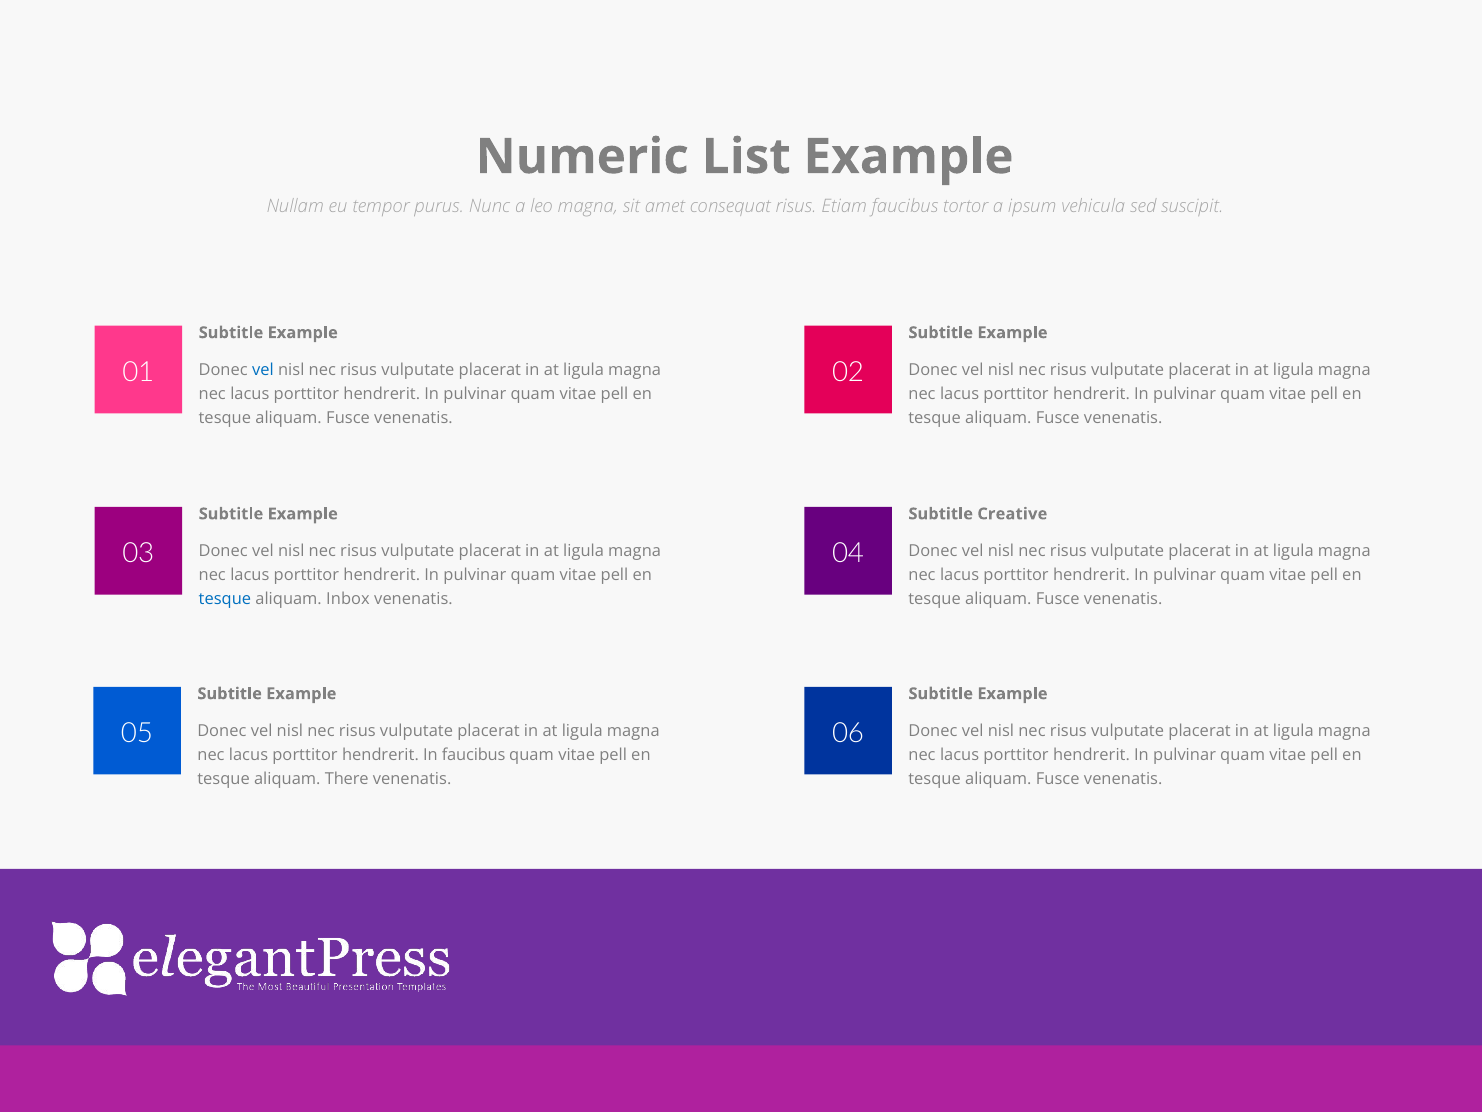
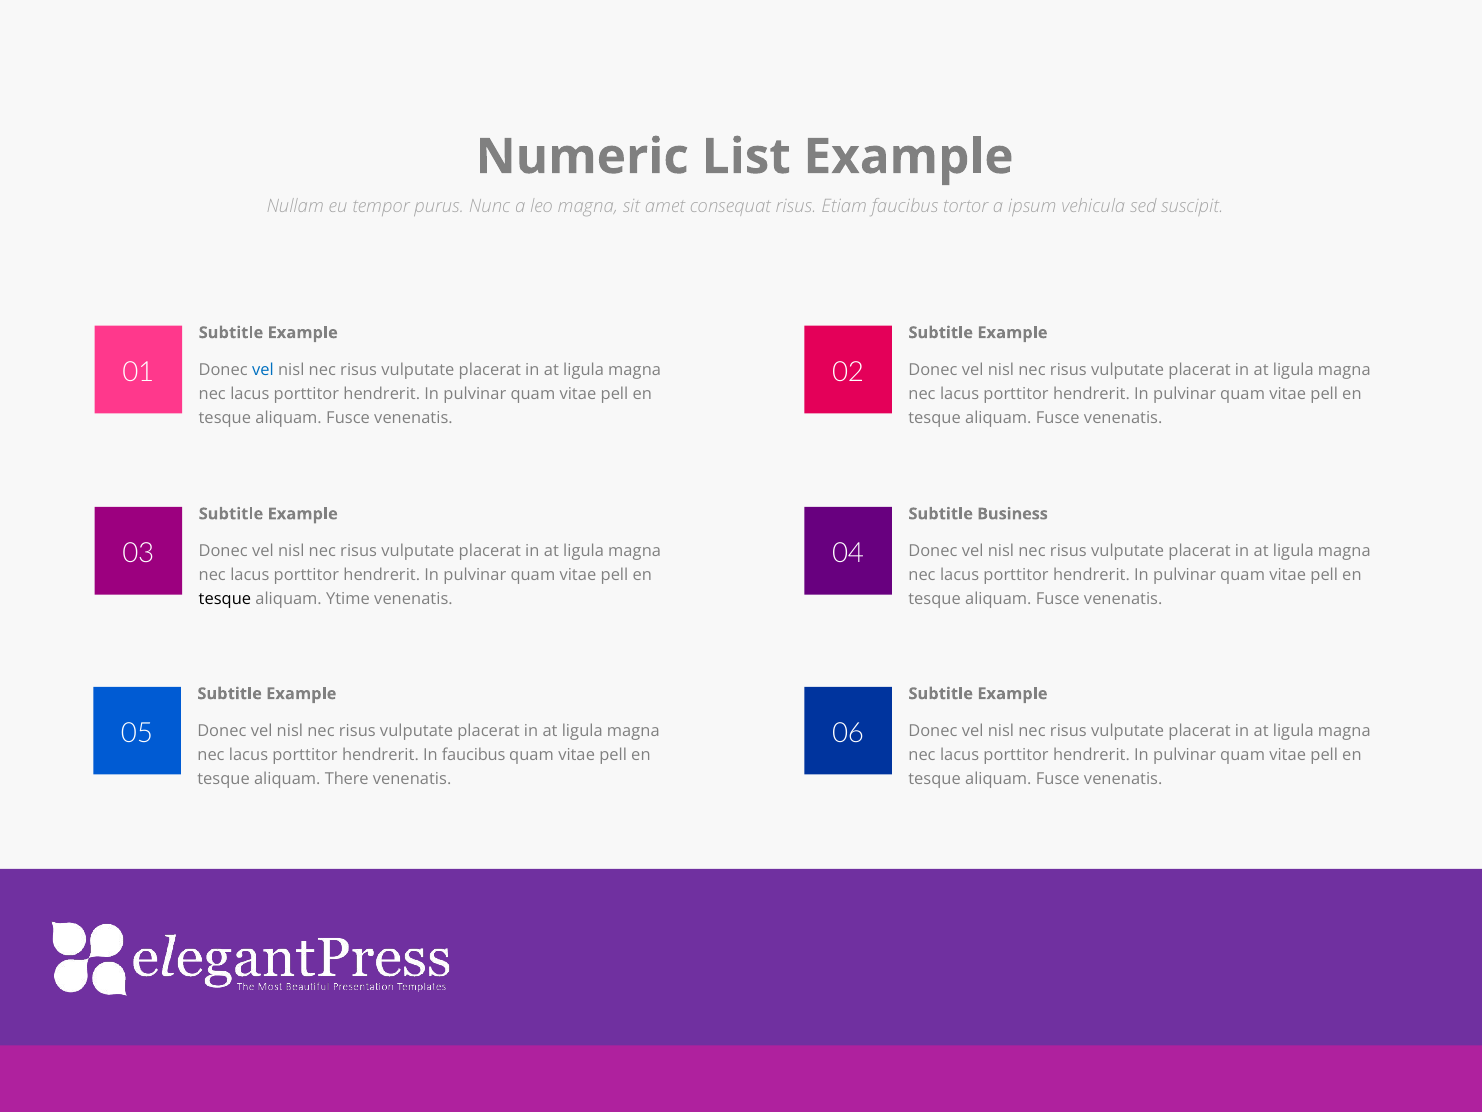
Creative: Creative -> Business (1012, 514)
tesque colour: blue -> black (225, 599)
Inbox: Inbox -> Ytime (348, 599)
